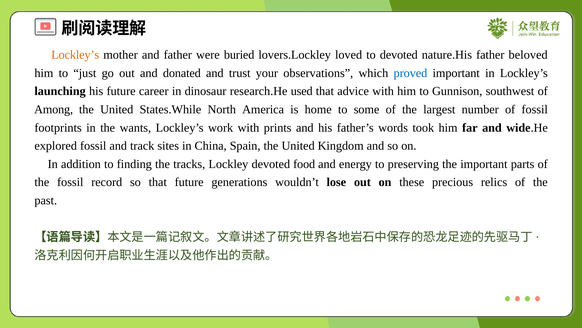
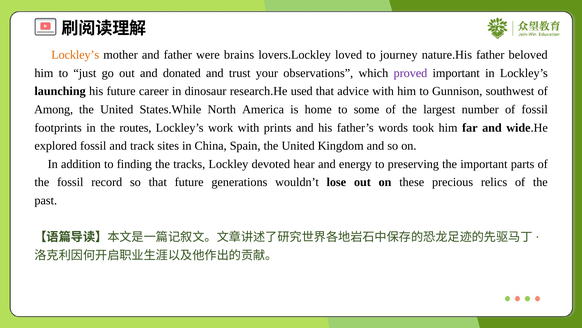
buried: buried -> brains (239, 55)
to devoted: devoted -> journey (399, 55)
proved colour: blue -> purple (410, 73)
wants: wants -> routes (135, 127)
food: food -> hear (304, 164)
